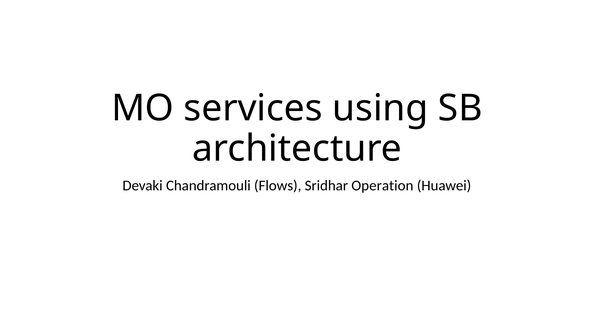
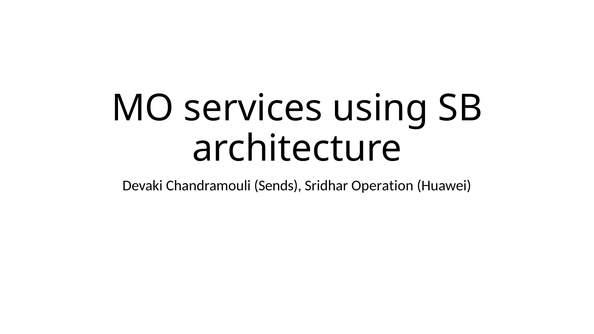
Flows: Flows -> Sends (278, 186)
